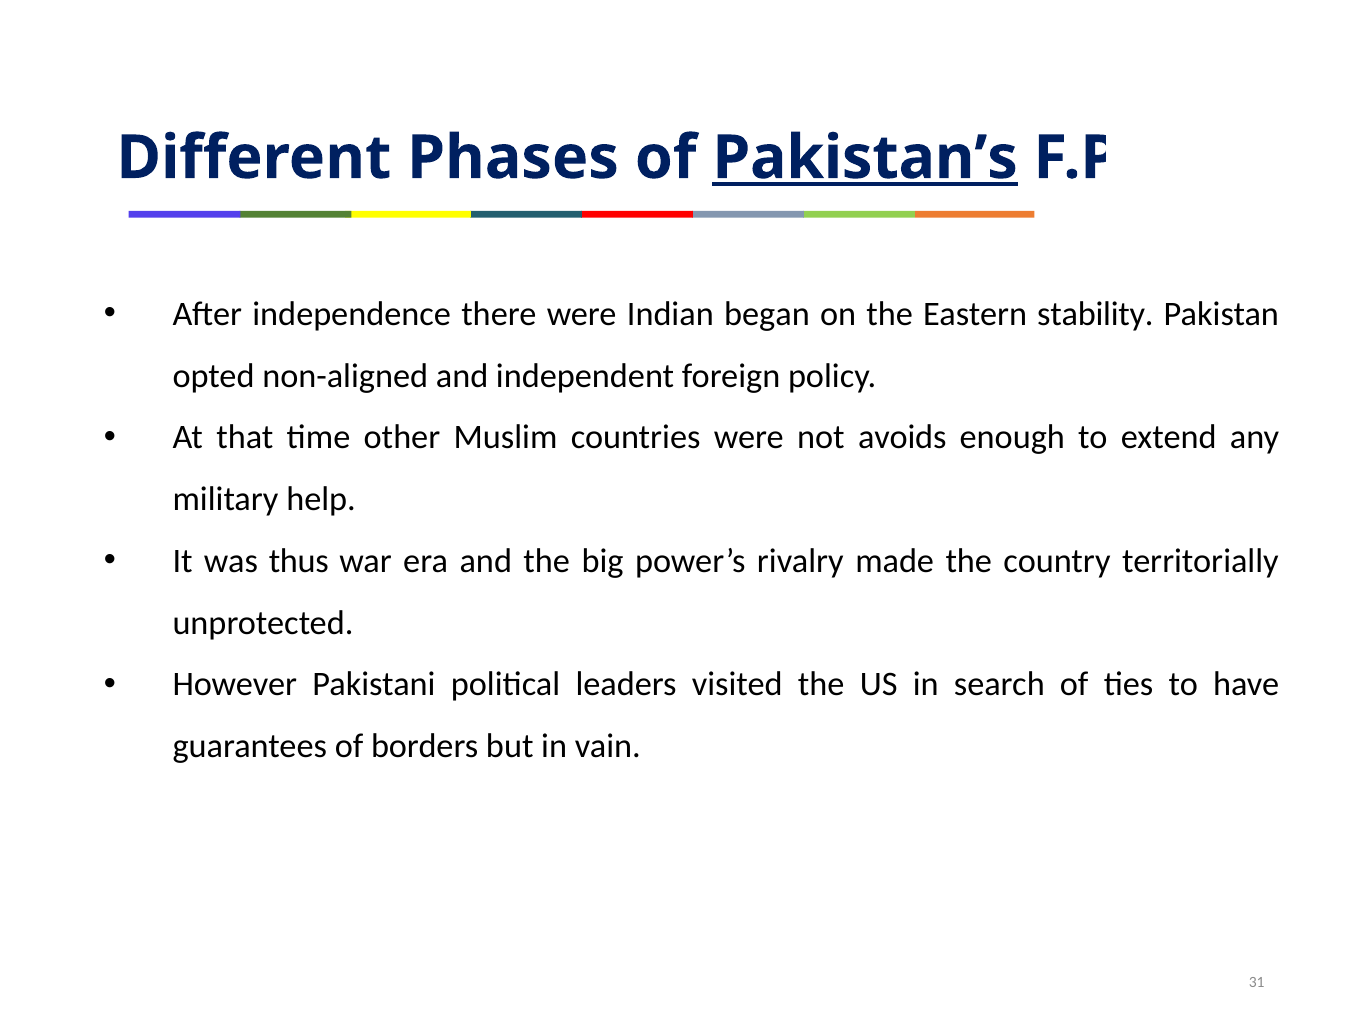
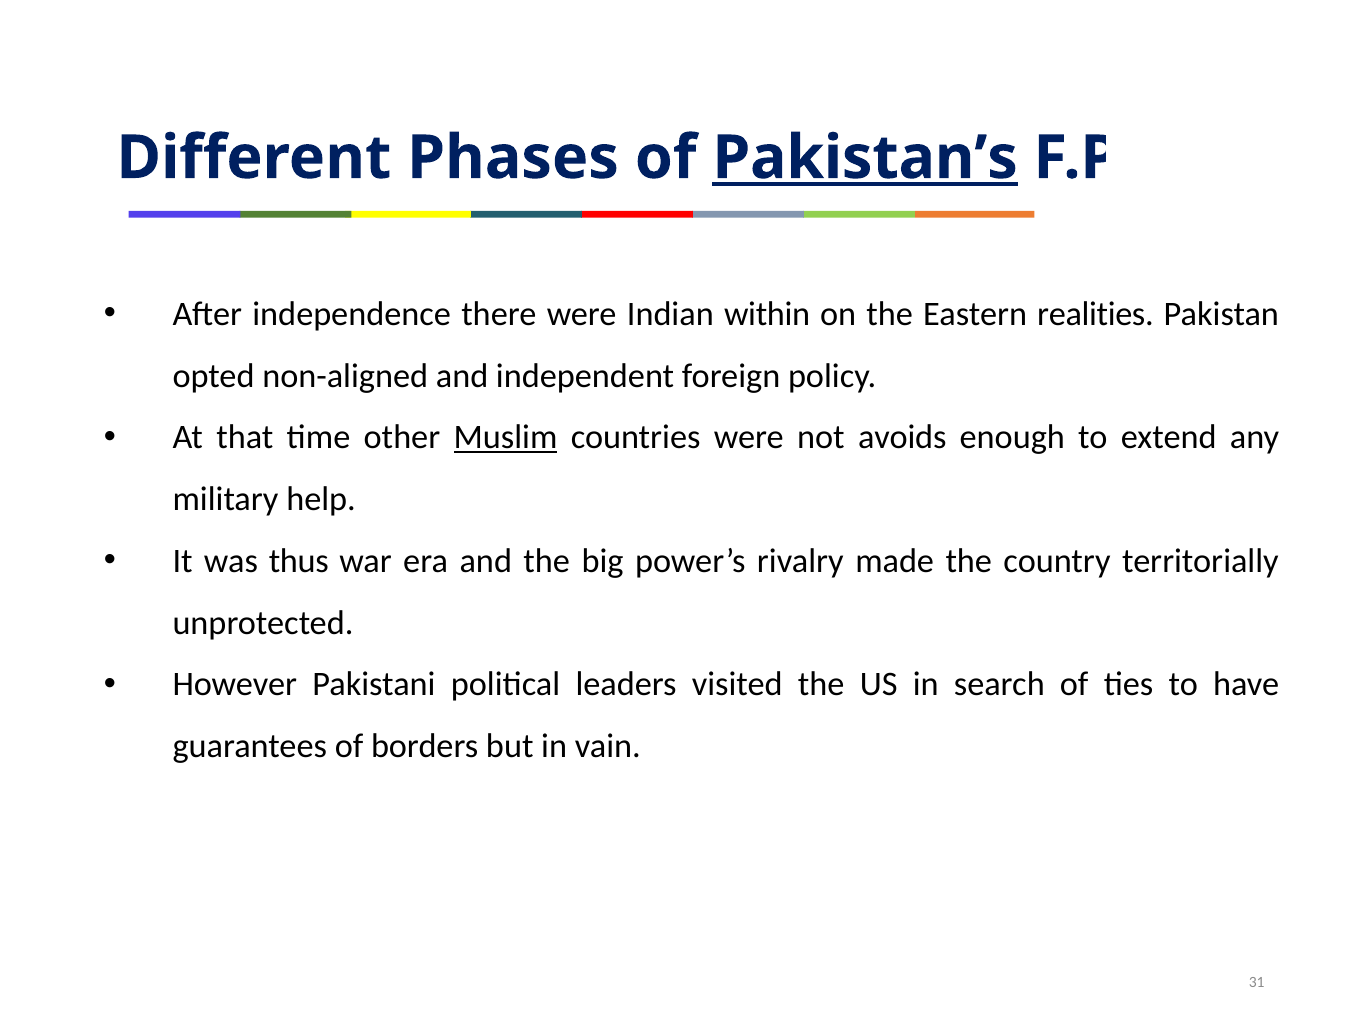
began: began -> within (767, 314)
stability: stability -> realities (1095, 314)
Muslim underline: none -> present (505, 438)
